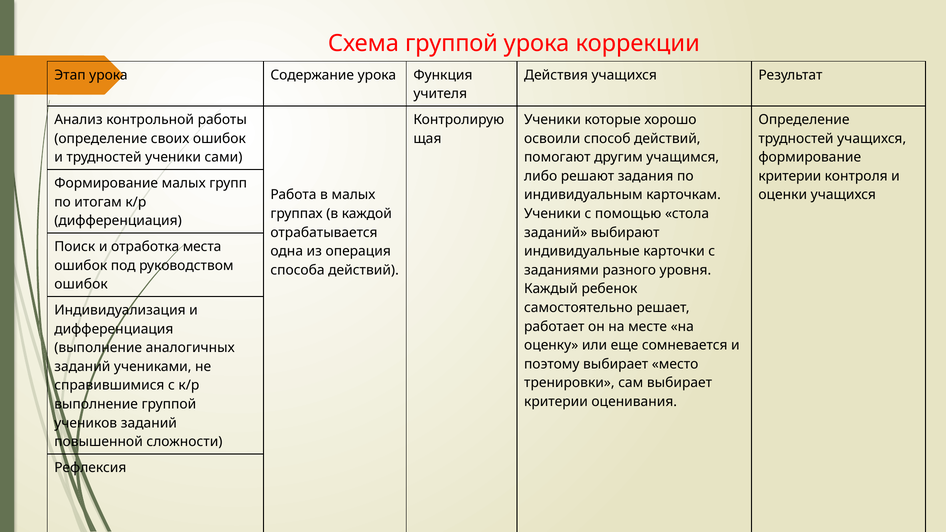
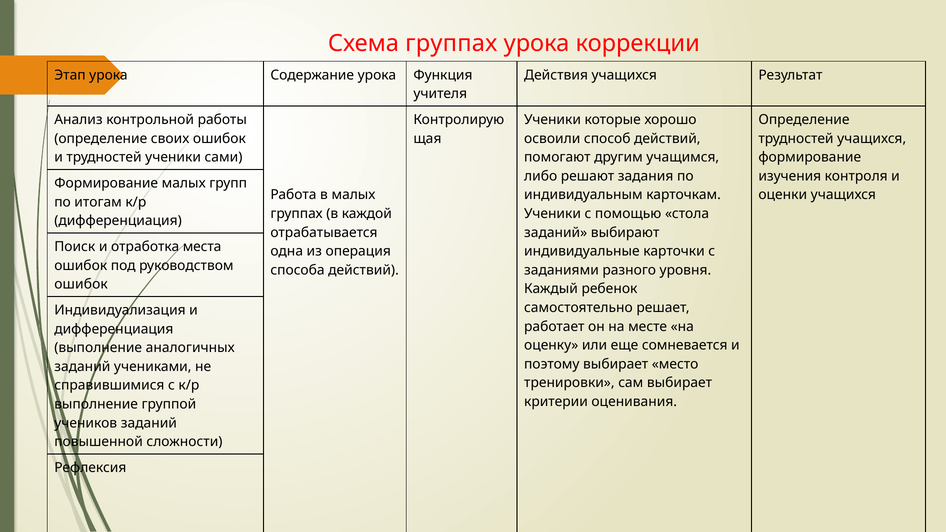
Схема группой: группой -> группах (451, 44)
критерии: критерии -> изучения (790, 176)
